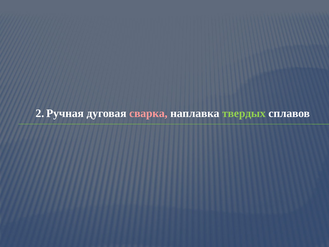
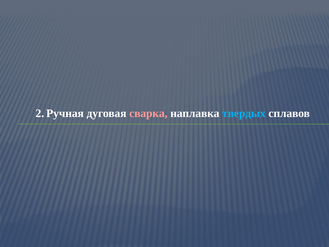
твердых colour: light green -> light blue (244, 113)
